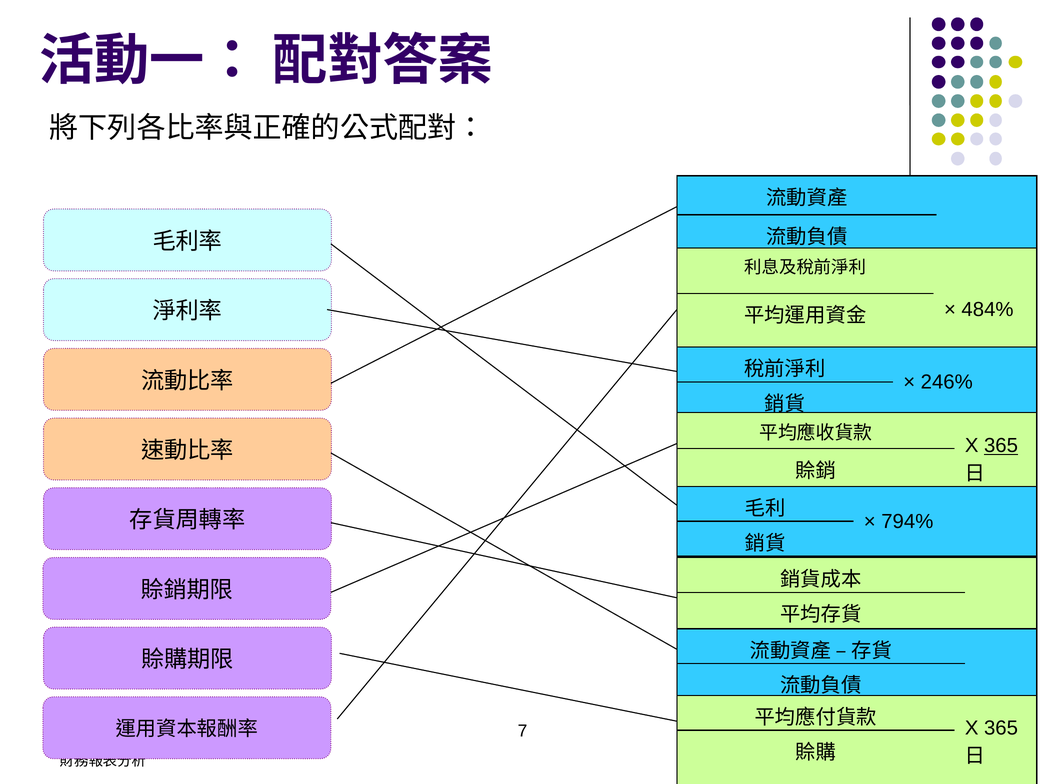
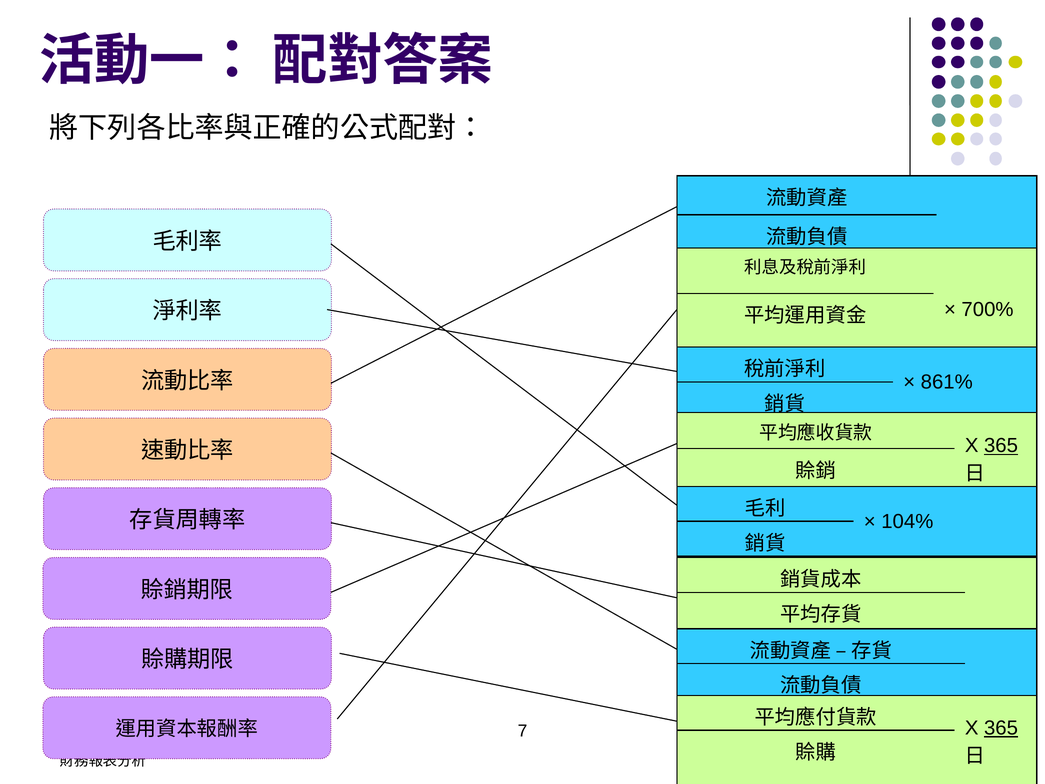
484%: 484% -> 700% (987, 310)
246%: 246% -> 861% (947, 382)
794%: 794% -> 104% (907, 521)
365 underline: none -> present (1001, 728)
